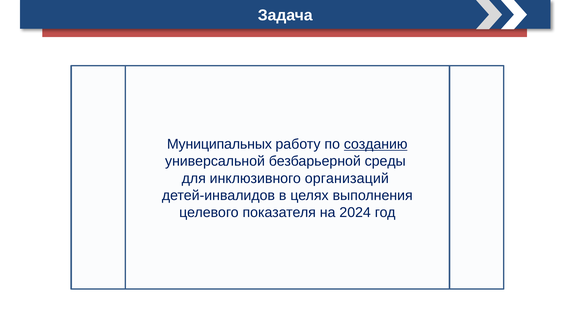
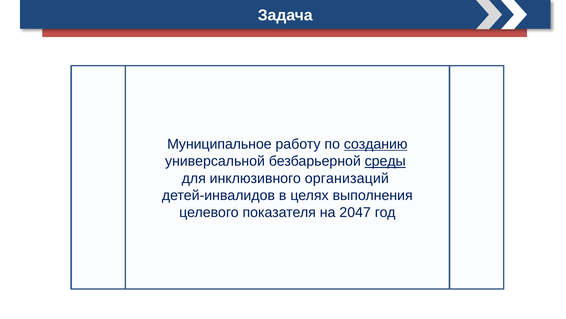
Муниципальных: Муниципальных -> Муниципальное (219, 144)
среды underline: none -> present (385, 161)
2024: 2024 -> 2047 (355, 212)
